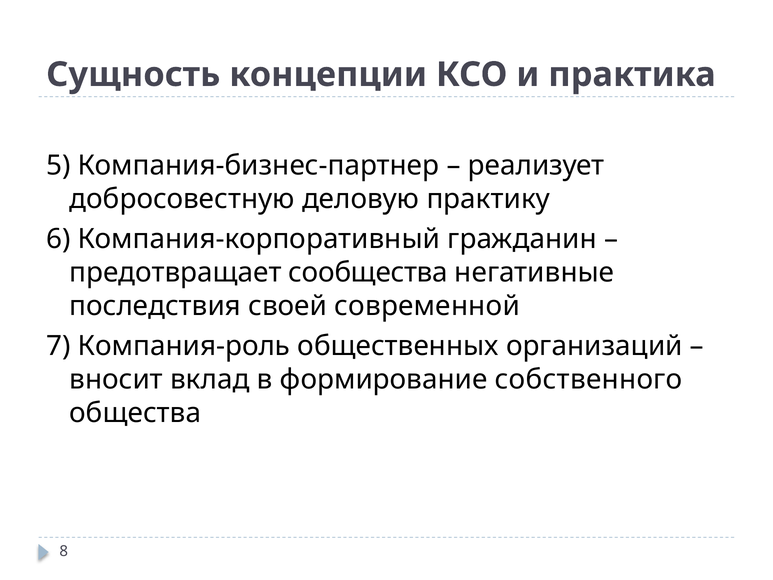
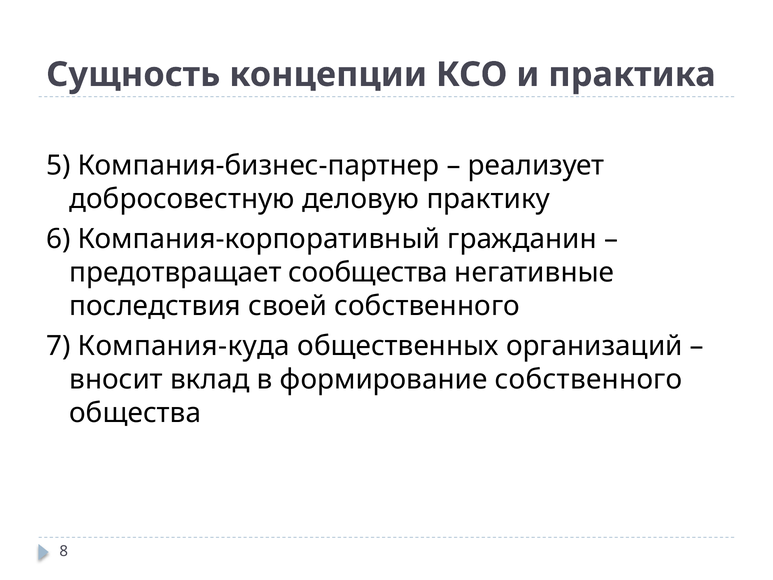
своей современной: современной -> собственного (427, 306)
Компания-роль: Компания-роль -> Компания-куда (184, 346)
